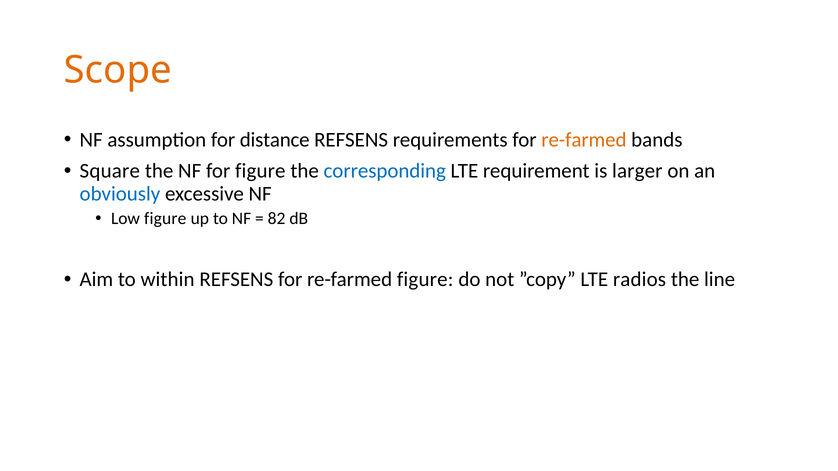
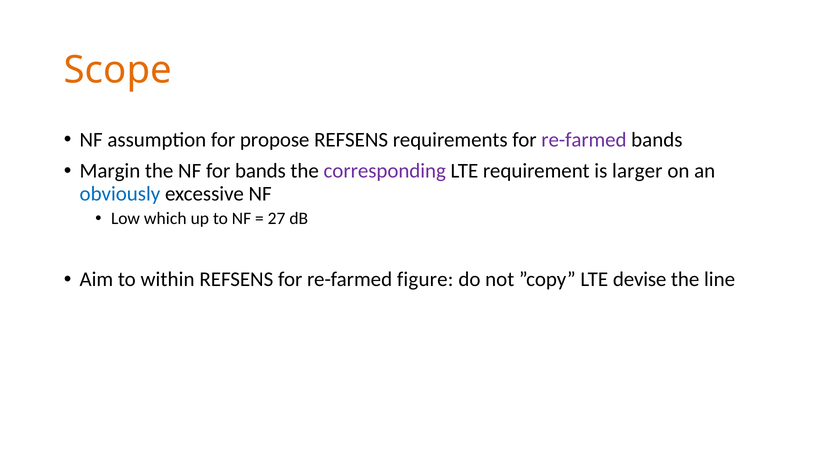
distance: distance -> propose (275, 140)
re-farmed colour: orange -> purple (584, 140)
Square: Square -> Margin (110, 171)
for figure: figure -> bands (260, 171)
corresponding colour: blue -> purple (385, 171)
Low figure: figure -> which (165, 219)
82: 82 -> 27 (277, 219)
radios: radios -> devise (640, 280)
